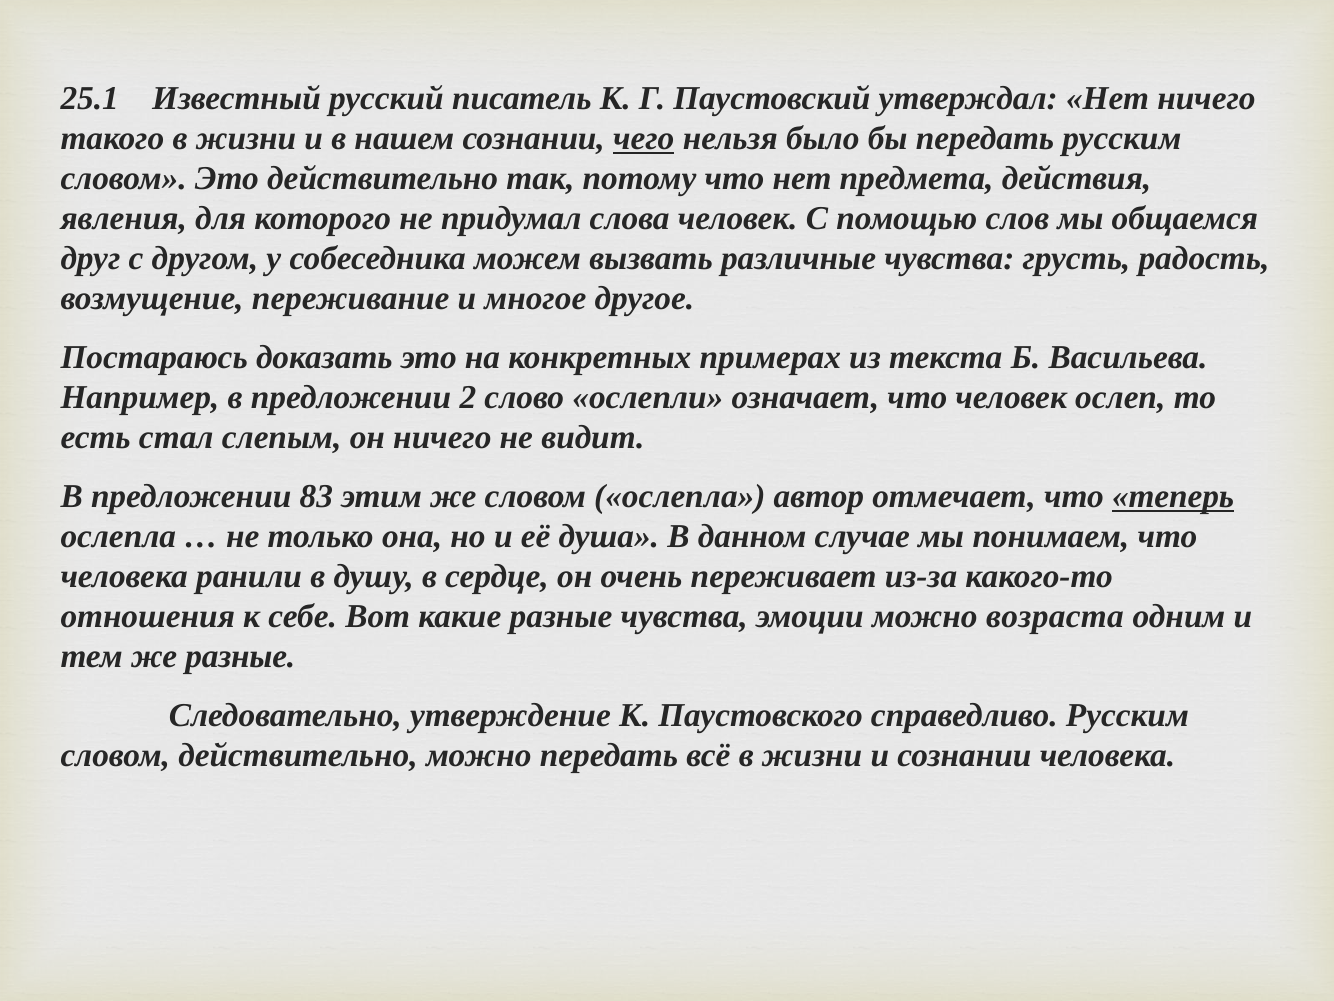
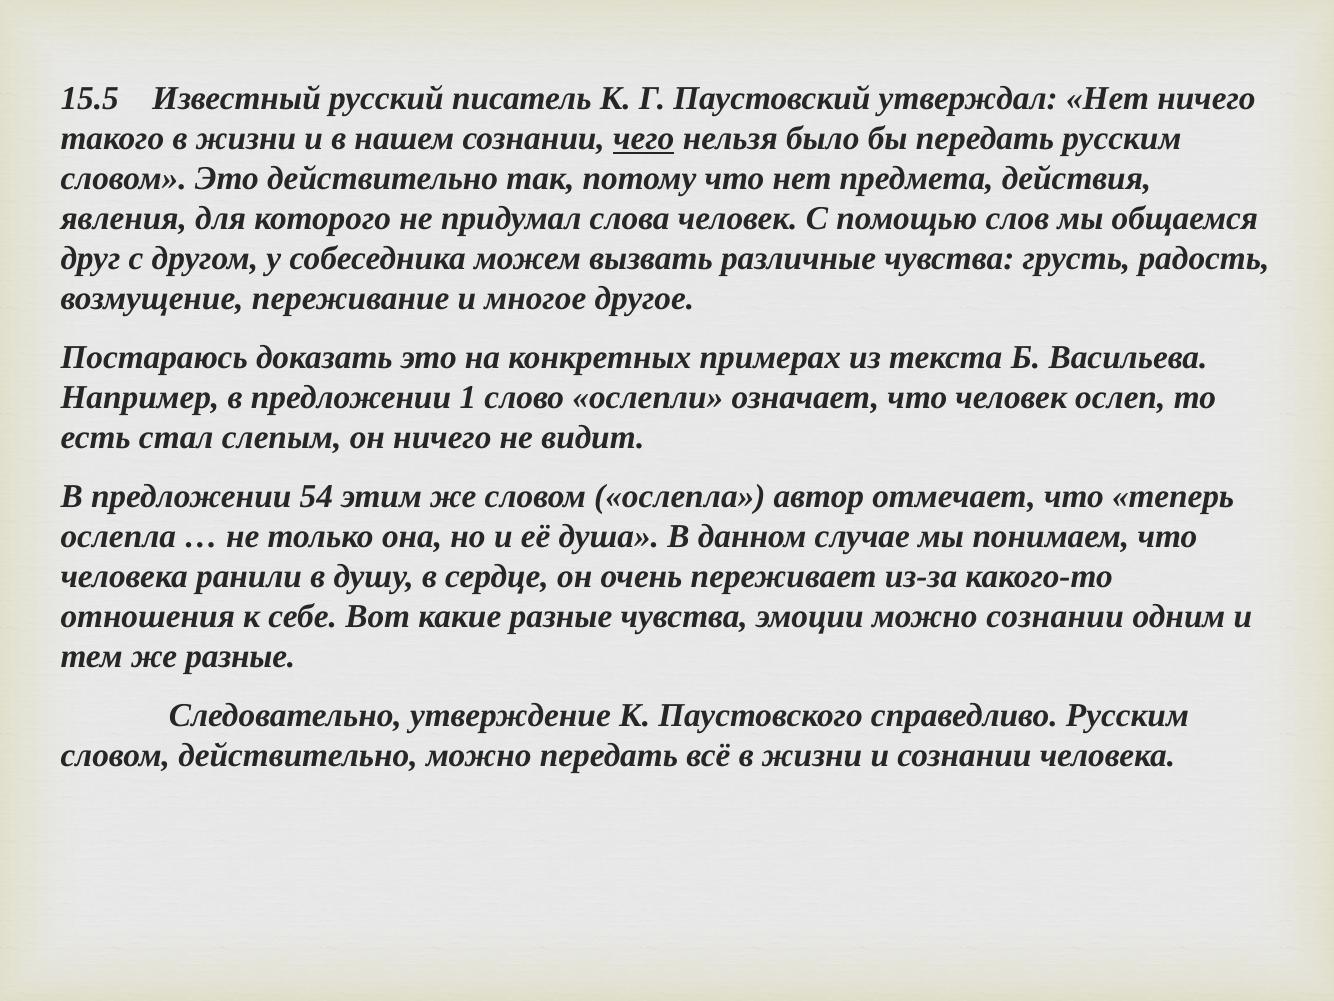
25.1: 25.1 -> 15.5 (90, 99)
2: 2 -> 1 (468, 398)
83: 83 -> 54 (316, 497)
теперь underline: present -> none (1173, 497)
можно возраста: возраста -> сознании (1055, 617)
